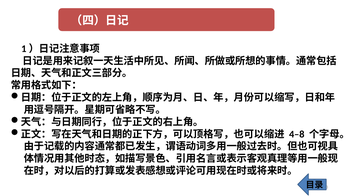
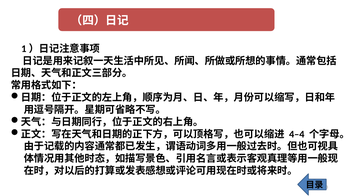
4–8: 4–8 -> 4–4 (297, 134)
